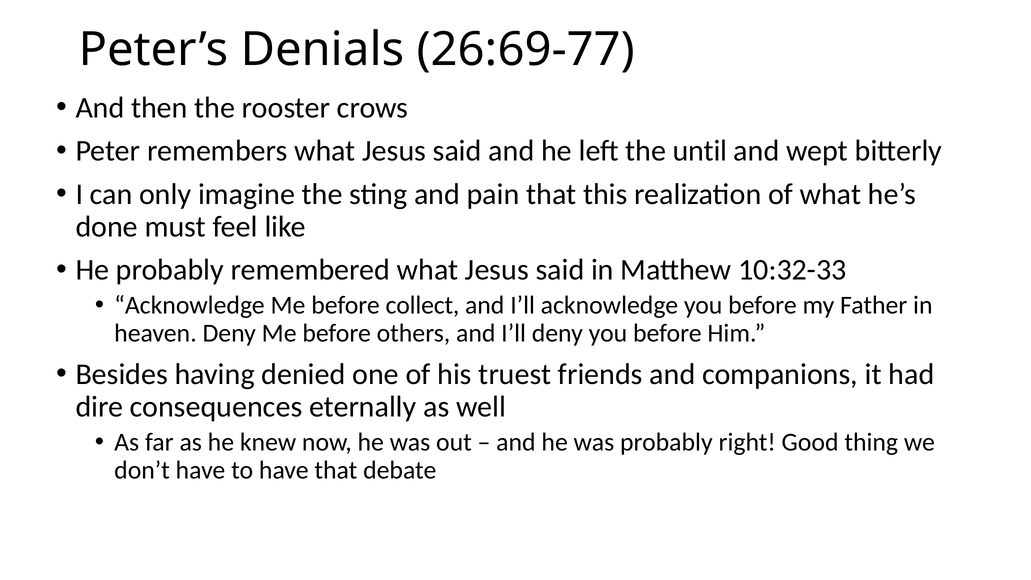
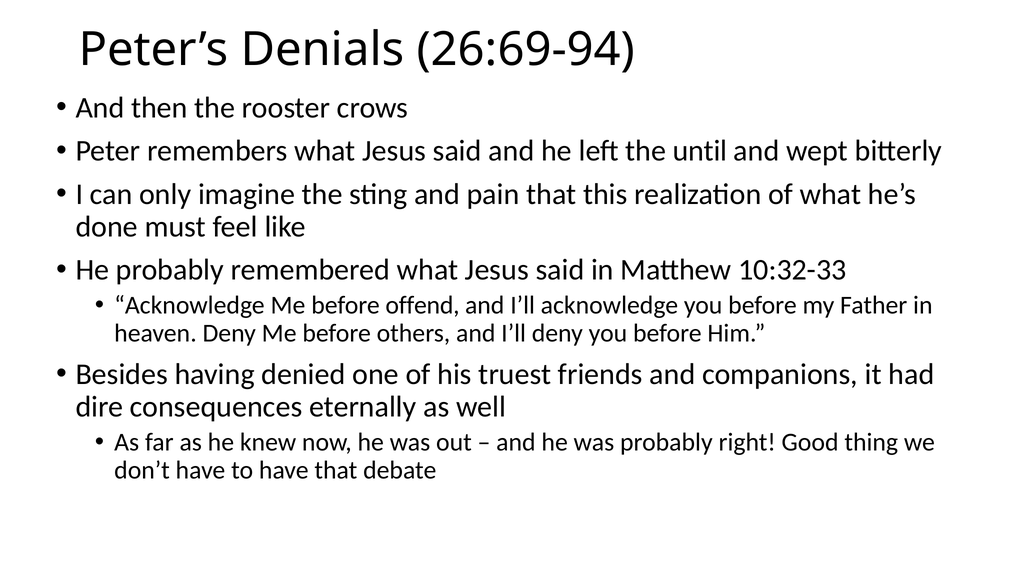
26:69-77: 26:69-77 -> 26:69-94 (526, 50)
collect: collect -> offend (423, 305)
